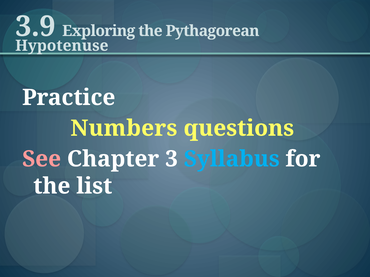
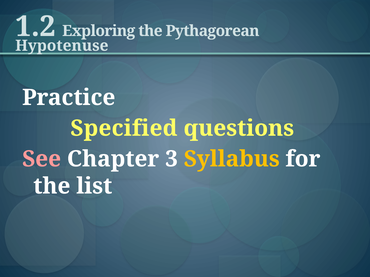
3.9: 3.9 -> 1.2 (35, 27)
Numbers: Numbers -> Specified (124, 128)
Syllabus colour: light blue -> yellow (232, 159)
